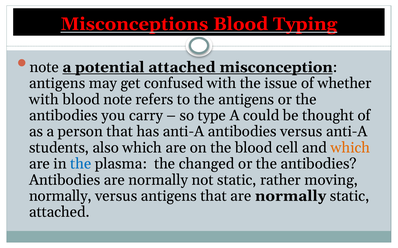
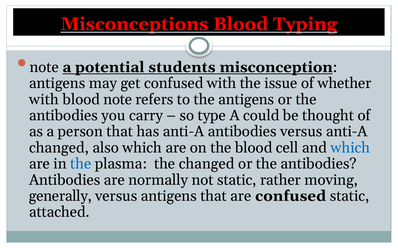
potential attached: attached -> students (182, 67)
students: students -> changed (59, 148)
which colour: orange -> blue (350, 148)
normally: normally -> generally (60, 197)
that are normally: normally -> confused (291, 197)
